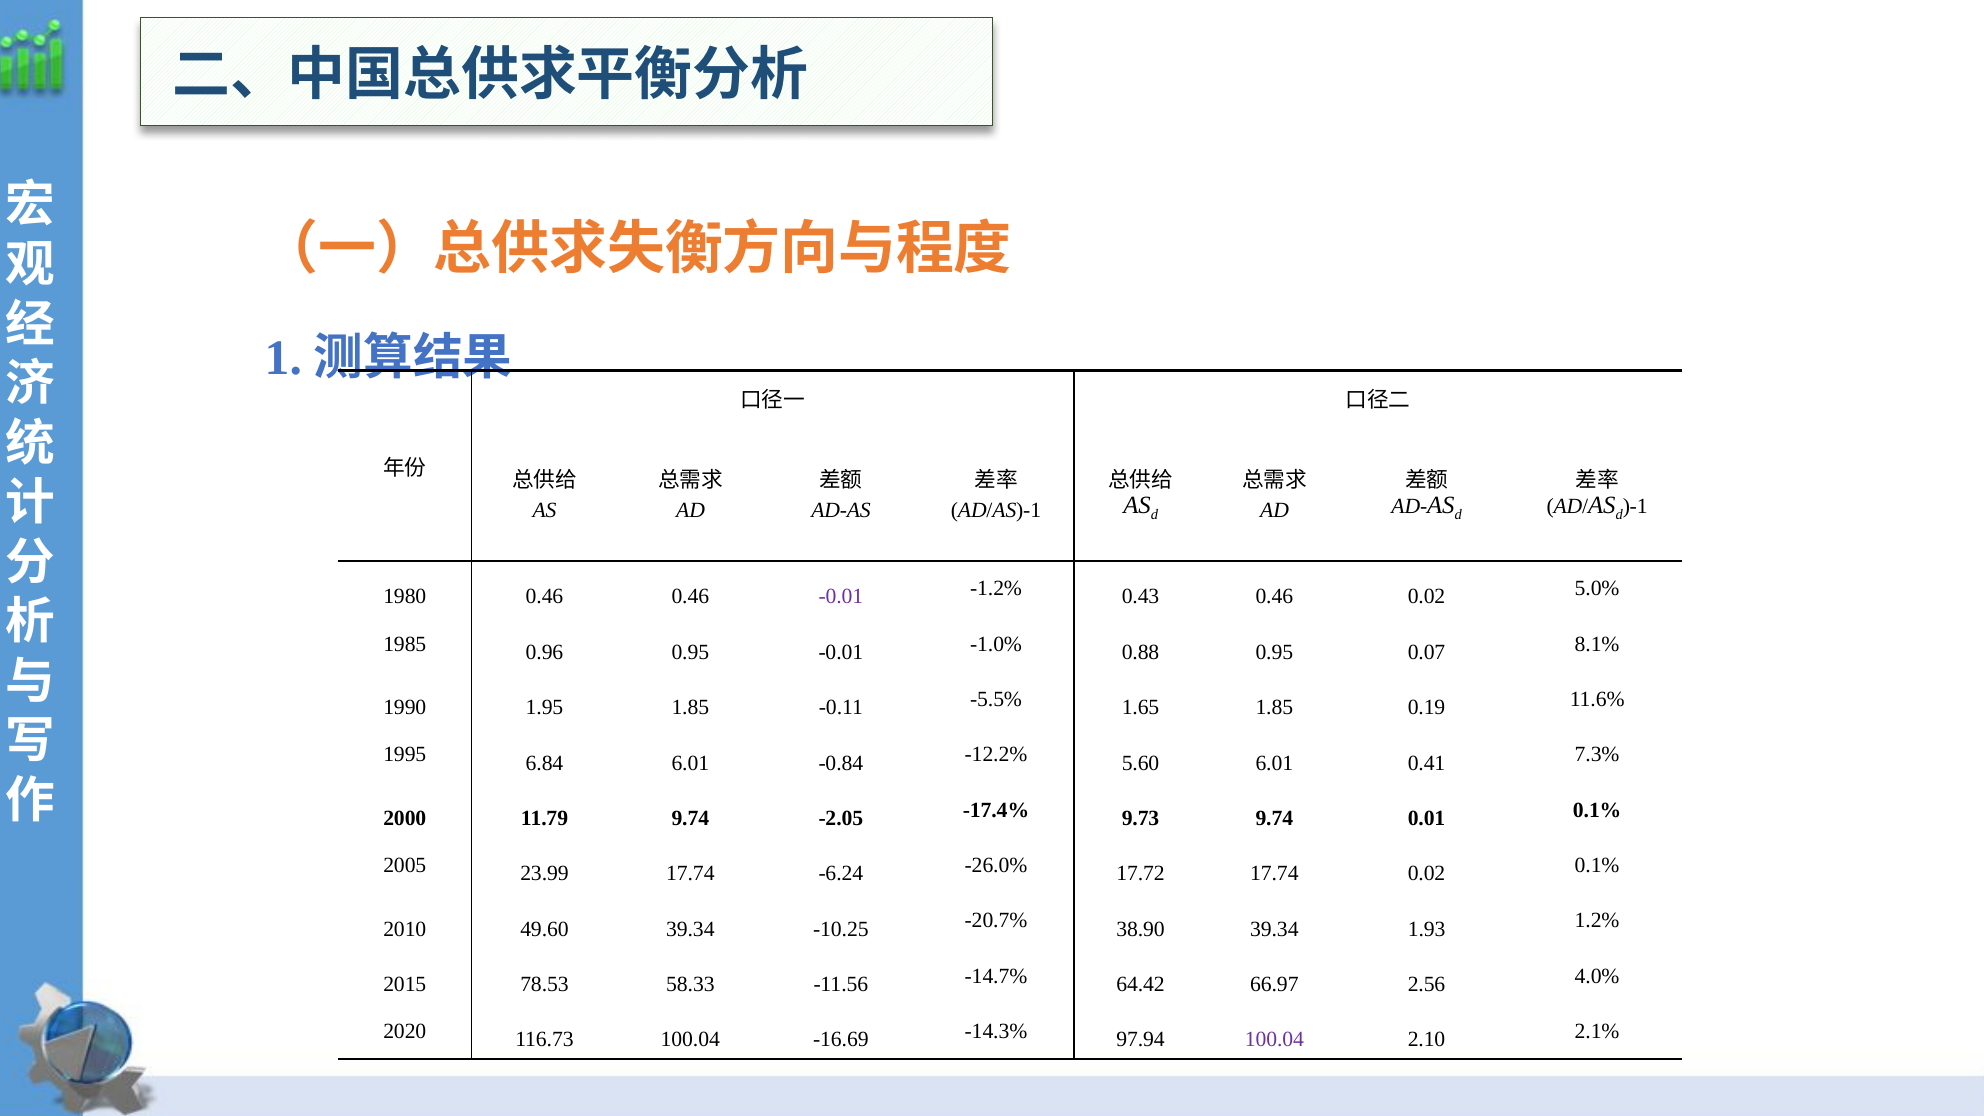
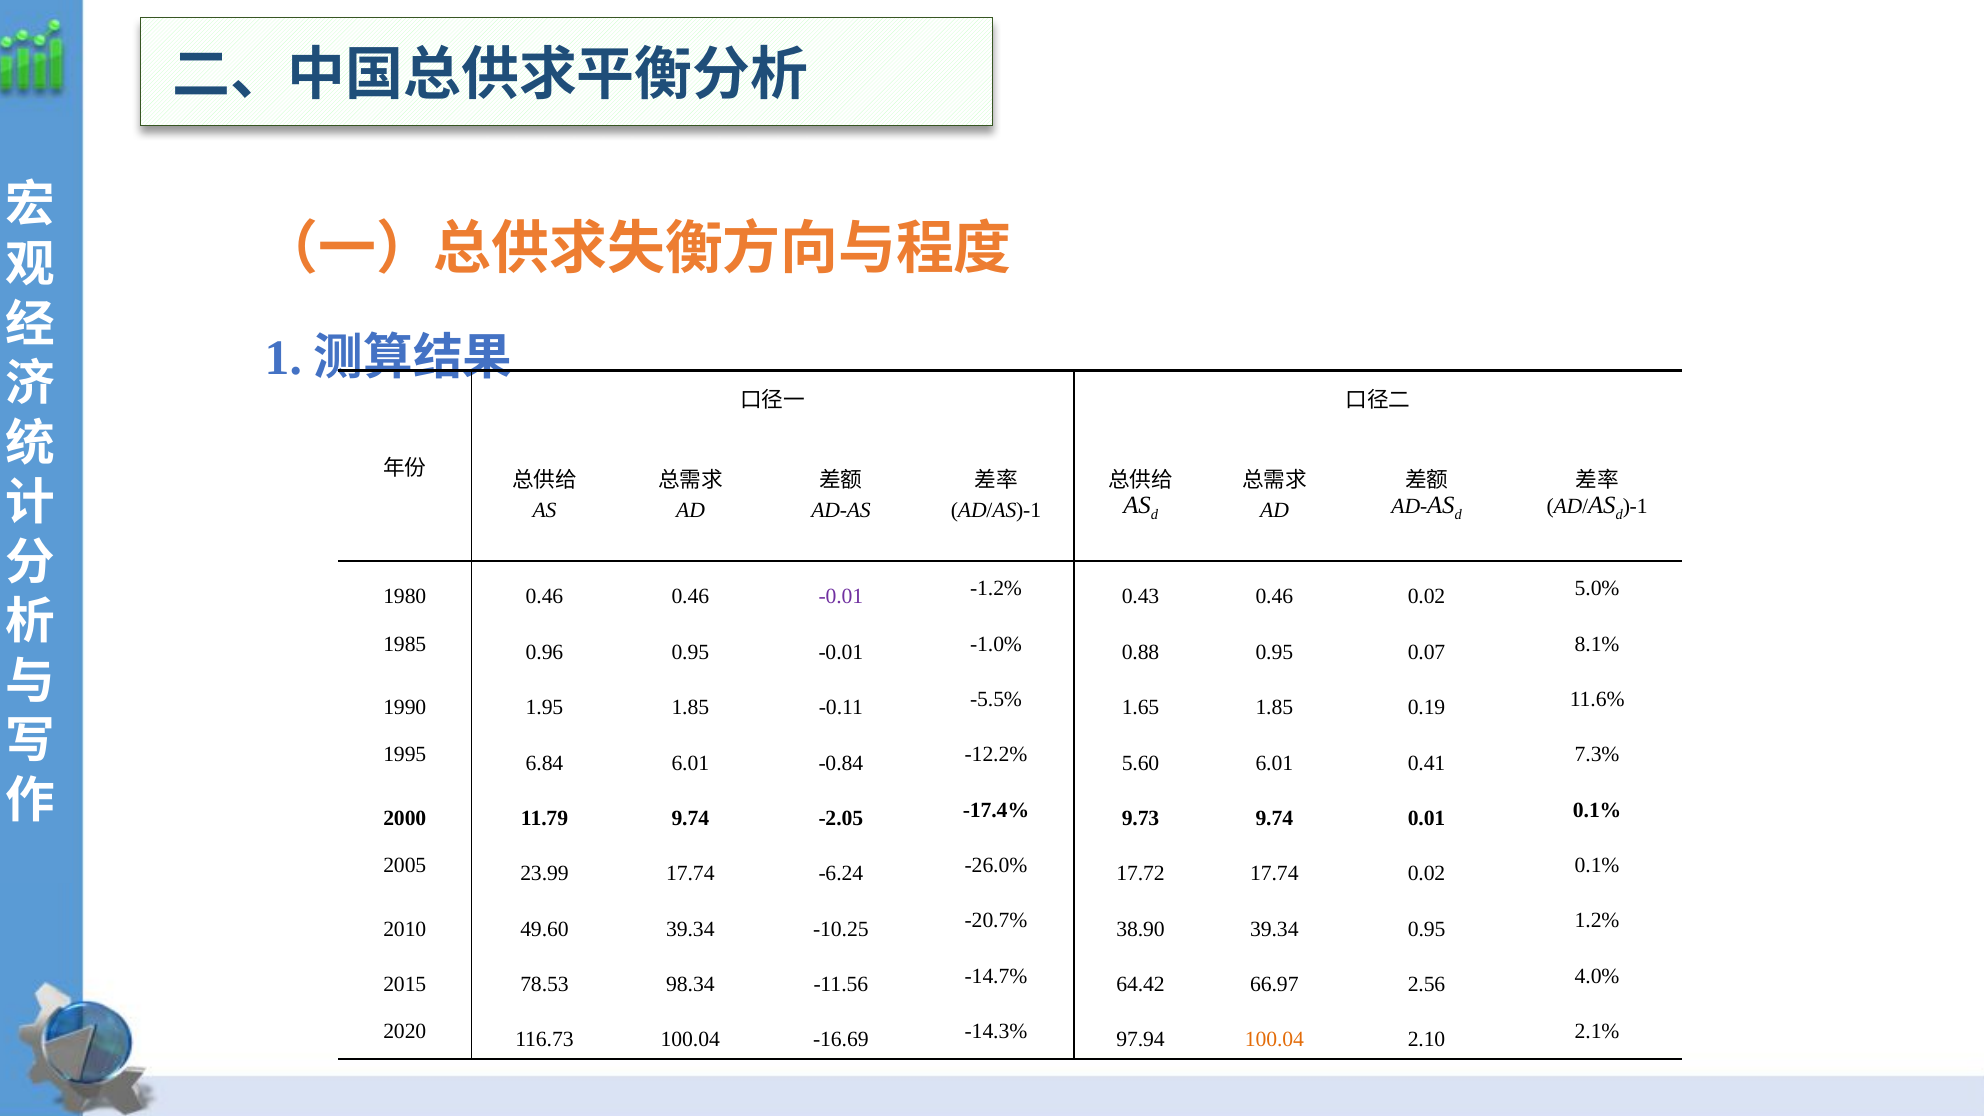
39.34 1.93: 1.93 -> 0.95 (1427, 929)
58.33: 58.33 -> 98.34 (690, 984)
100.04 colour: purple -> orange (1274, 1040)
